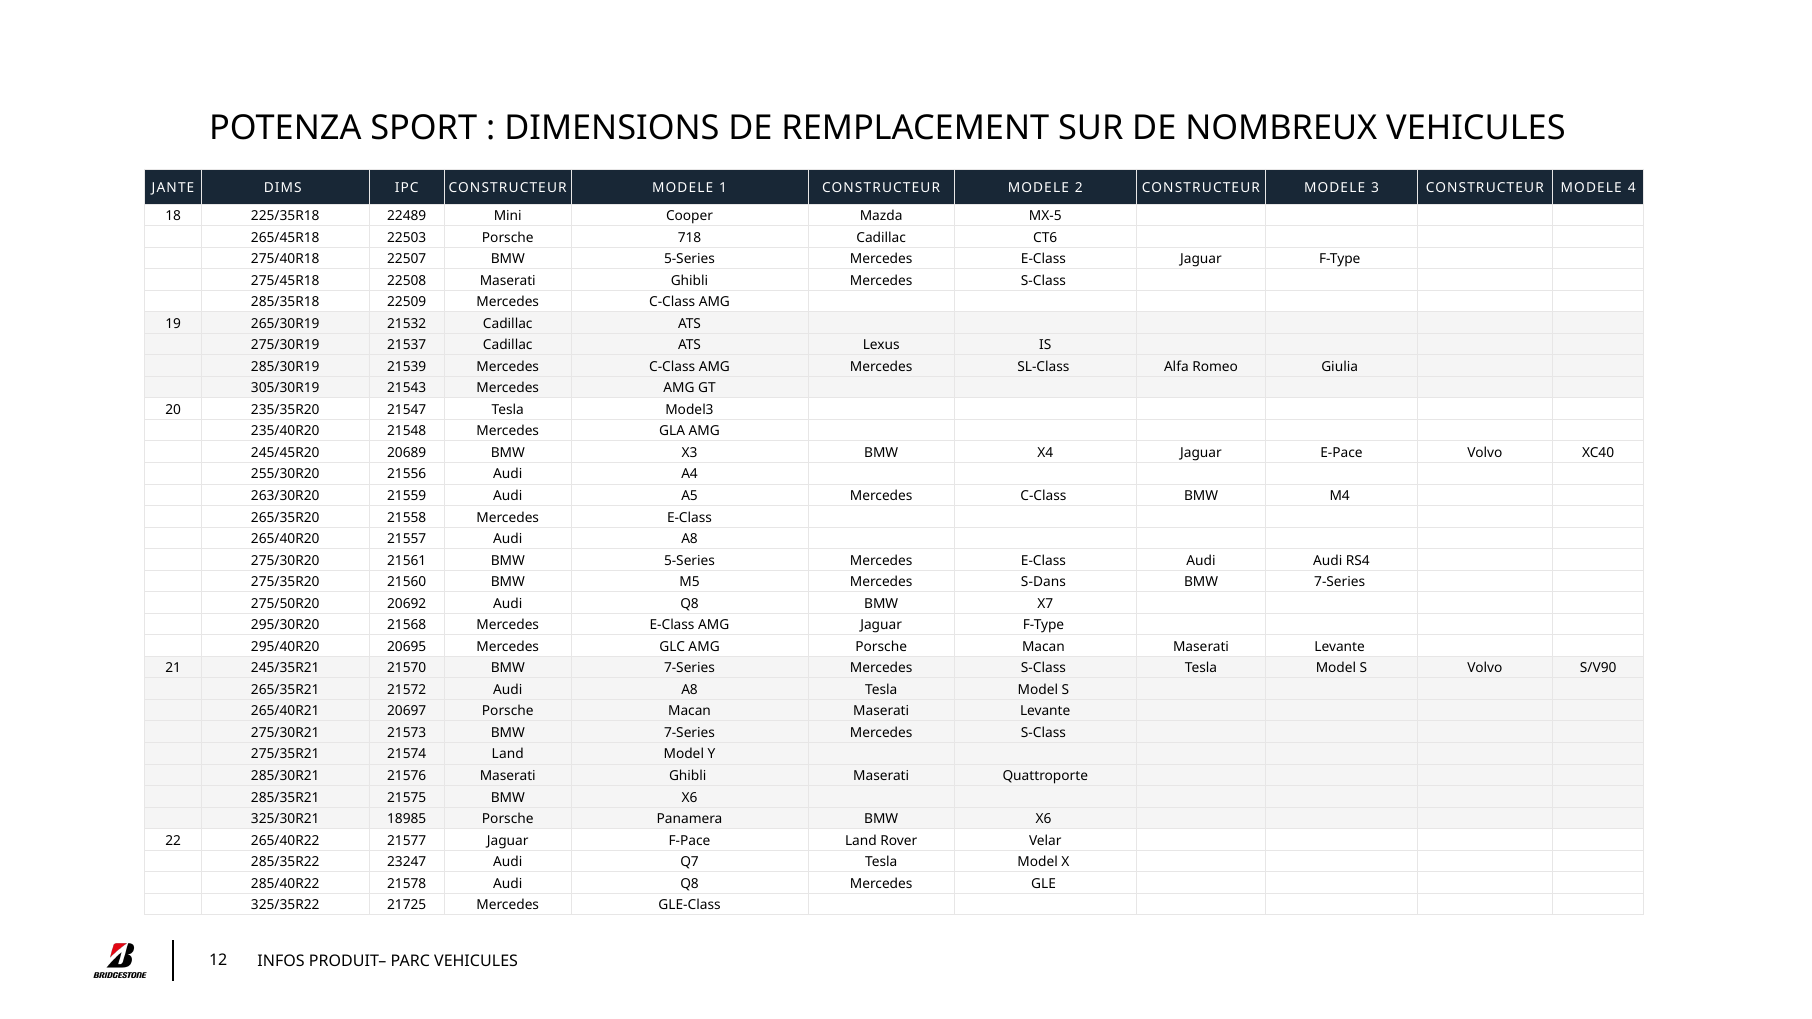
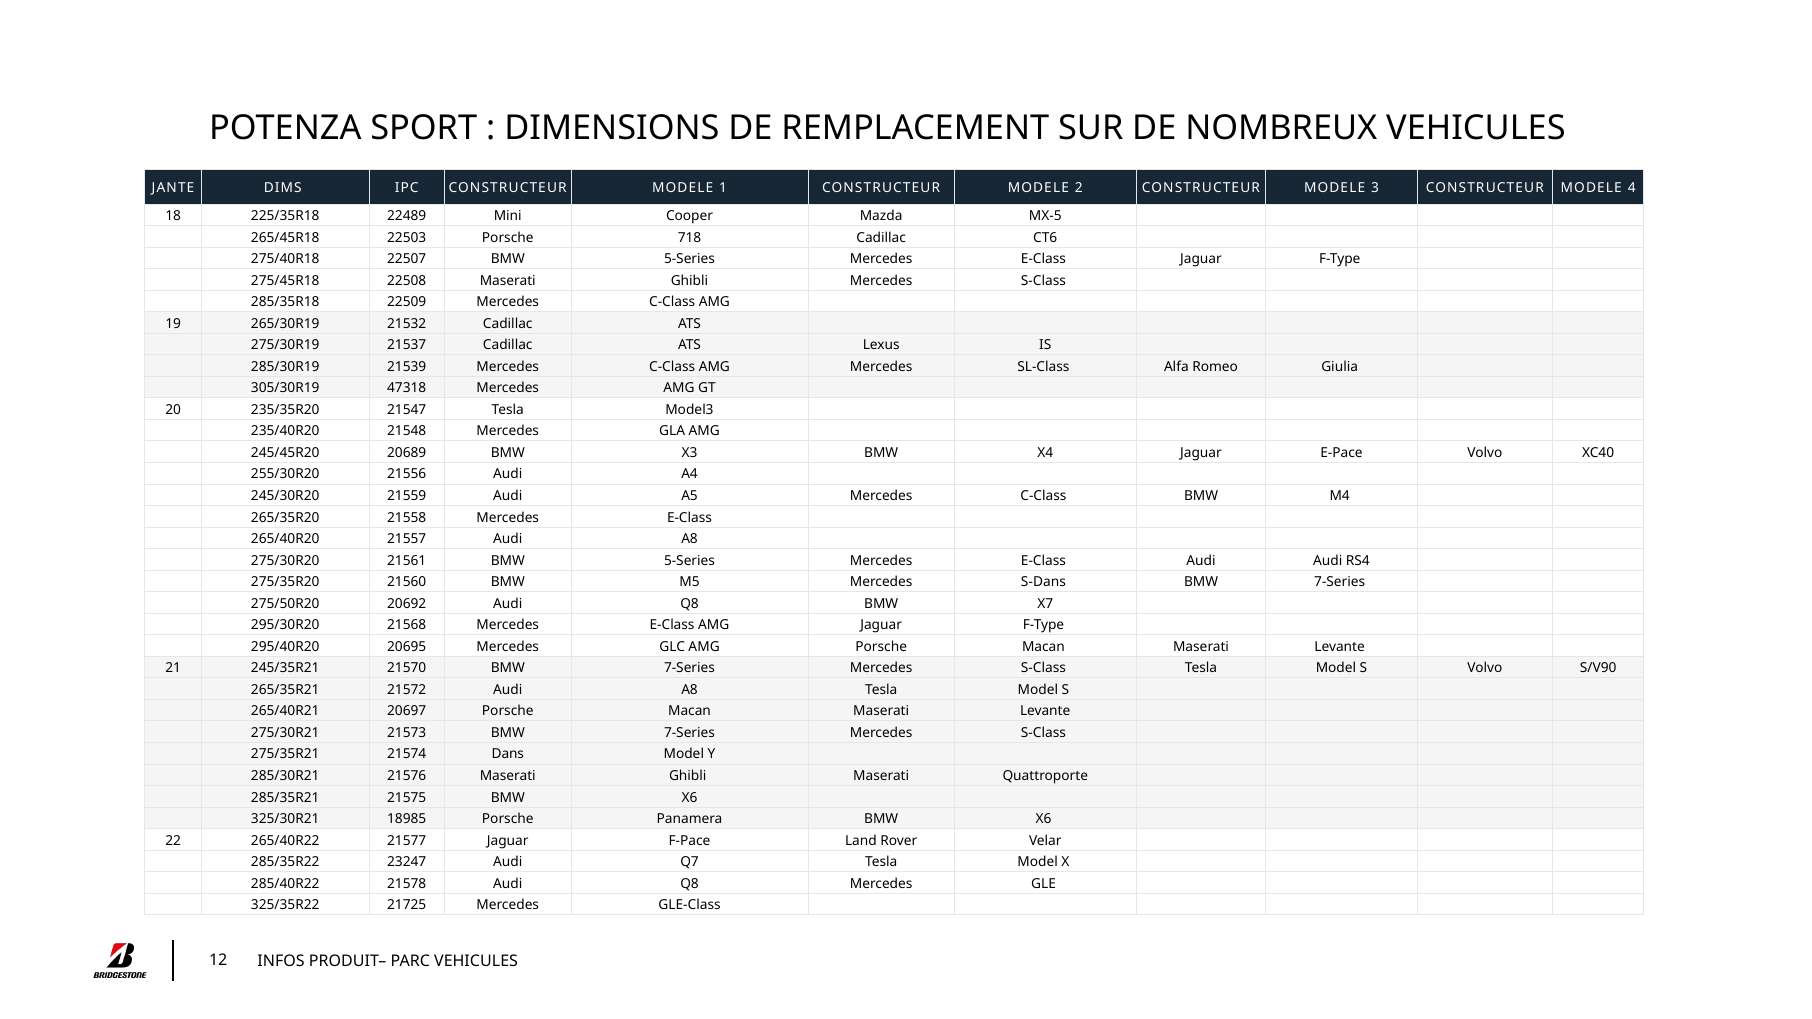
21543: 21543 -> 47318 (407, 388)
263/30R20: 263/30R20 -> 245/30R20 (285, 496)
21574 Land: Land -> Dans (508, 755)
